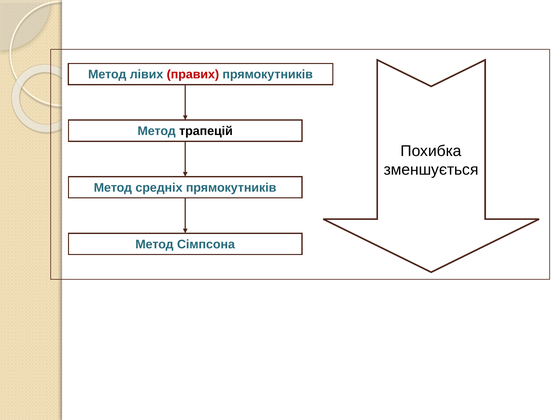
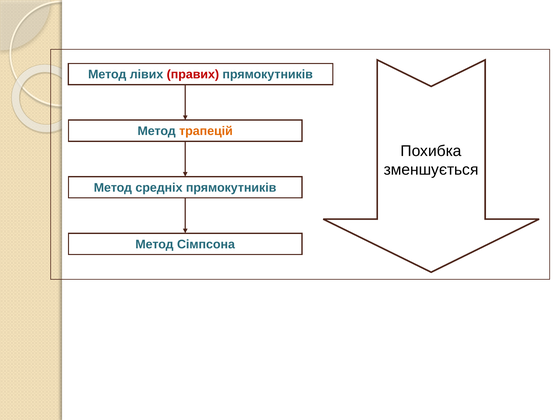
трапецій colour: black -> orange (206, 131)
